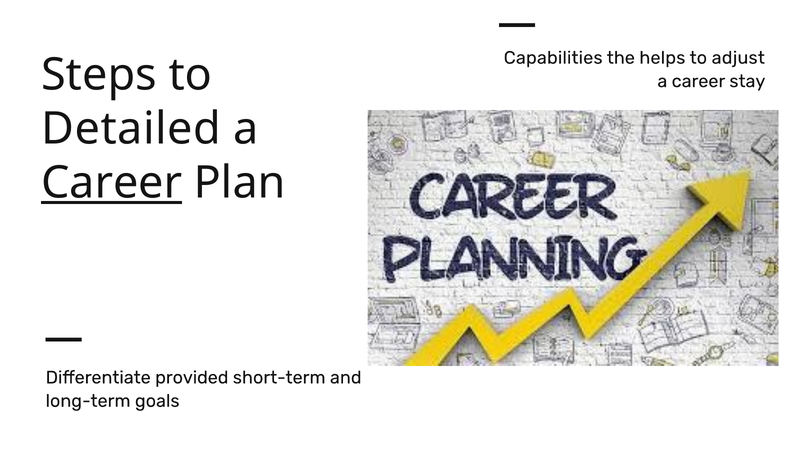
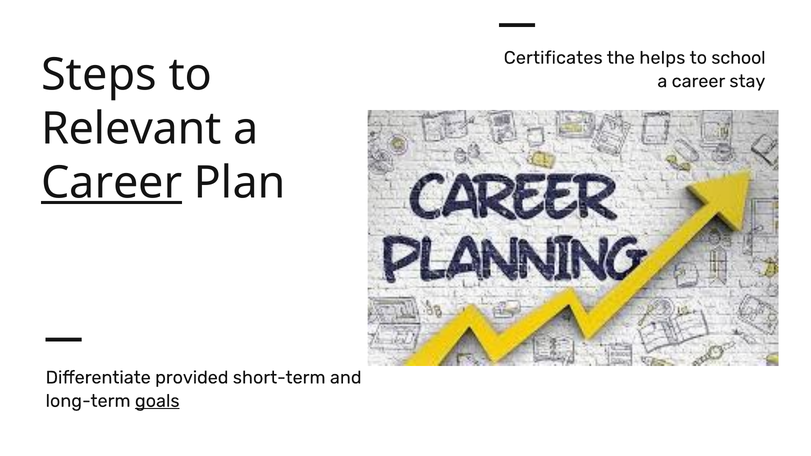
Capabilities: Capabilities -> Certificates (553, 58)
adjust: adjust -> school (738, 58)
Detailed: Detailed -> Relevant (131, 129)
goals underline: none -> present (157, 401)
